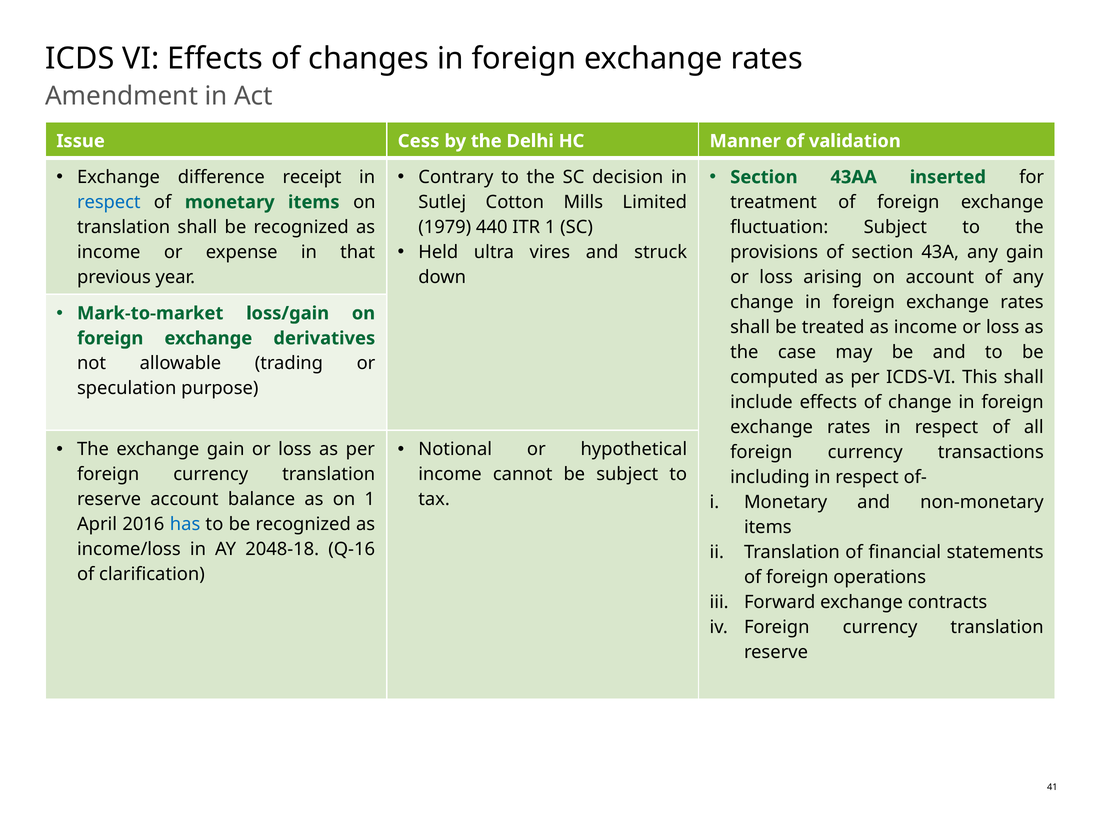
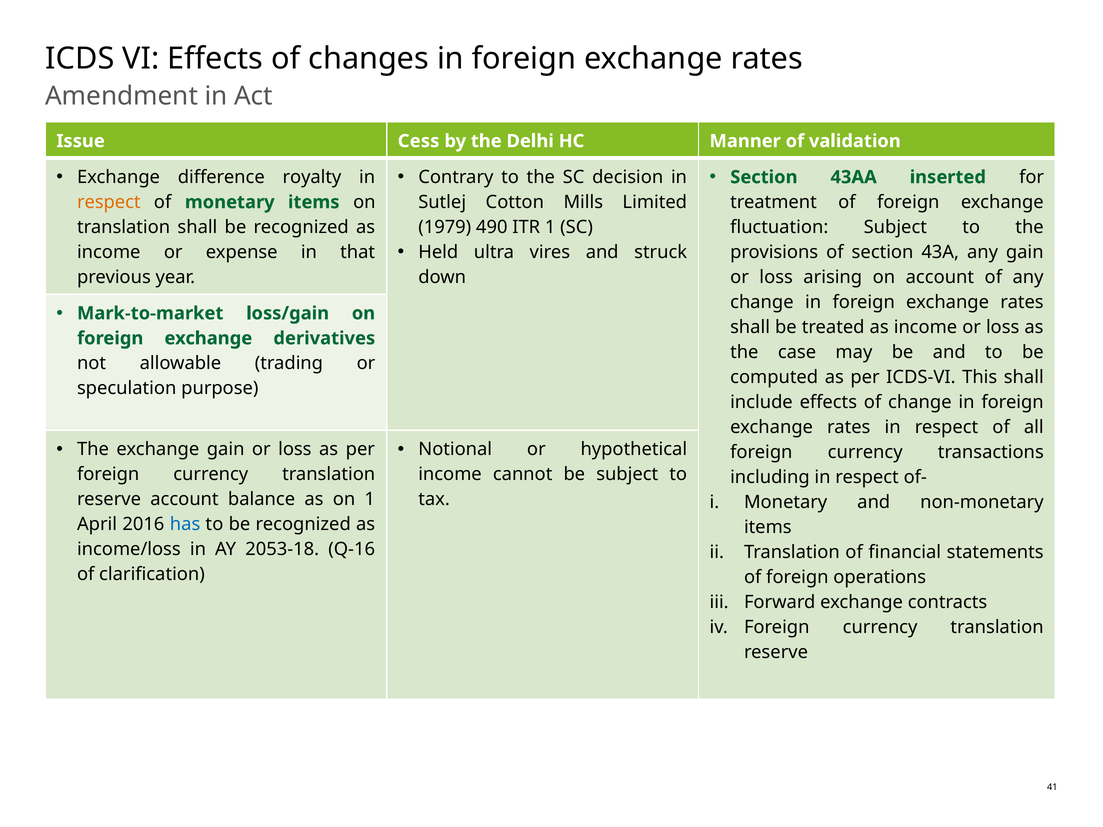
receipt: receipt -> royalty (312, 177)
respect colour: blue -> orange (109, 202)
440: 440 -> 490 (492, 227)
2048-18: 2048-18 -> 2053-18 (282, 550)
